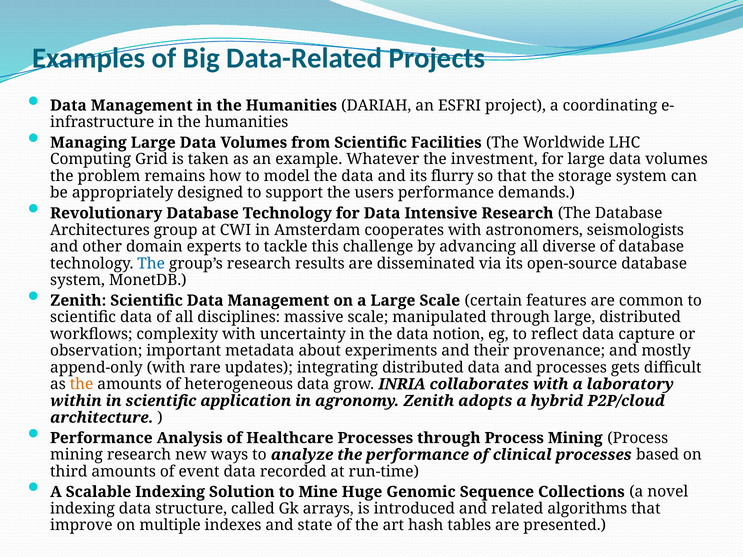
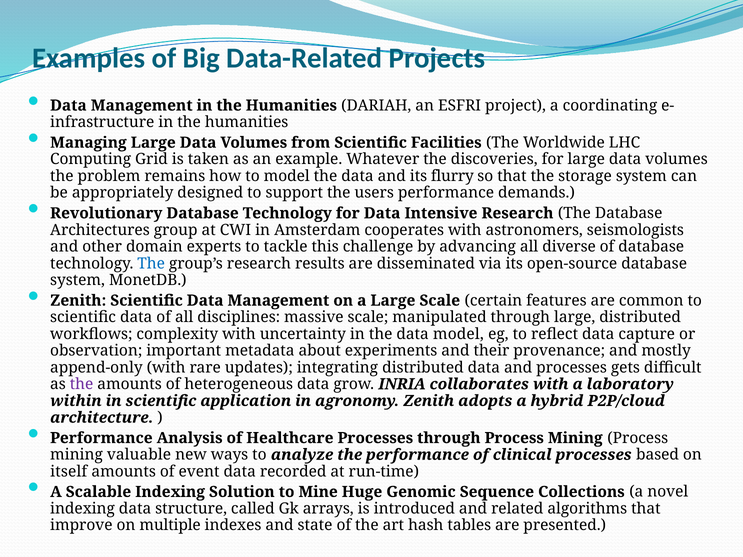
investment: investment -> discoveries (494, 159)
data notion: notion -> model (458, 334)
the colour: orange -> purple (82, 384)
mining research: research -> valuable (139, 455)
third: third -> itself (69, 472)
